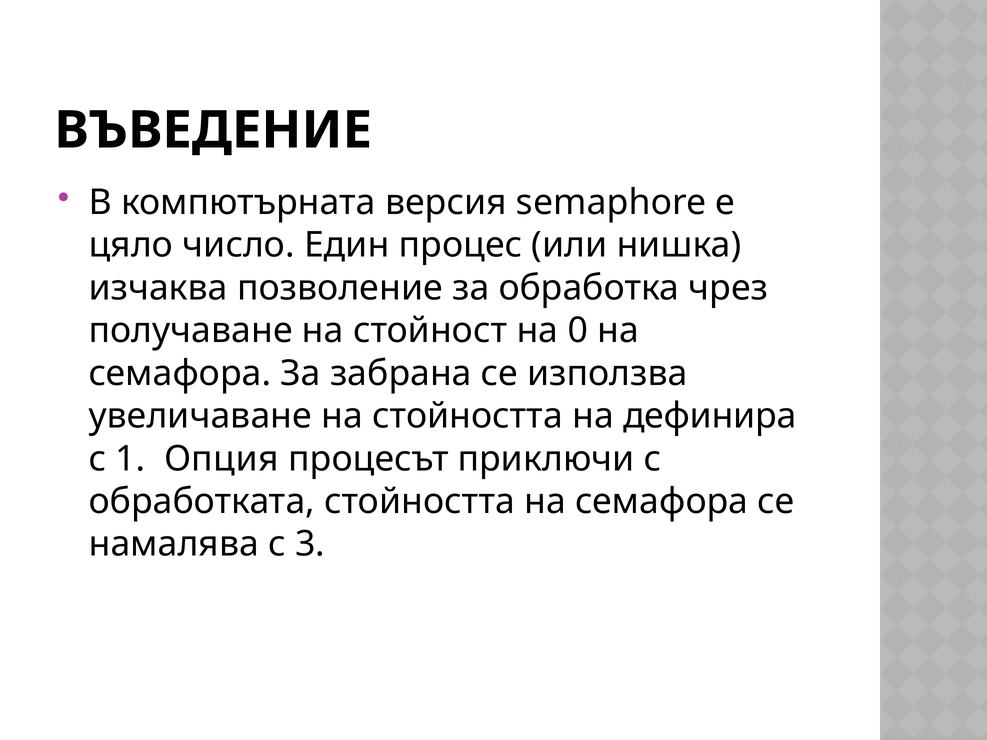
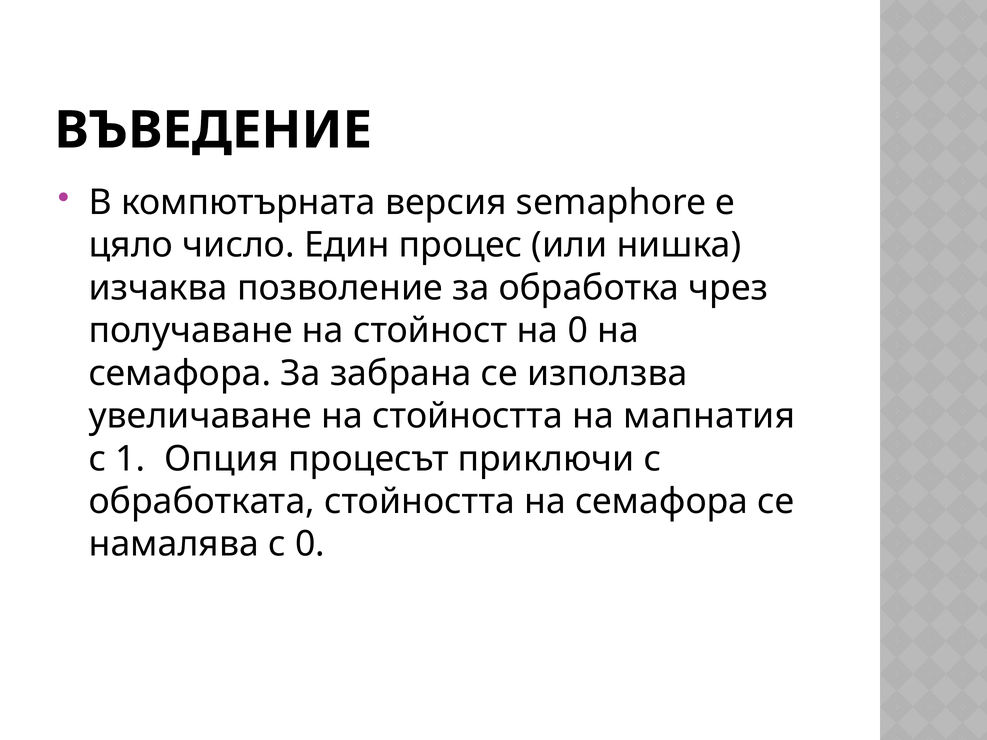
дефинира: дефинира -> мапнатия (709, 416)
с 3: 3 -> 0 (310, 544)
